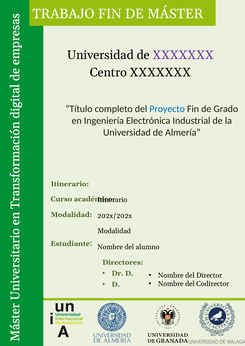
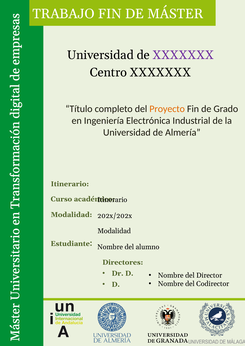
Proyecto colour: blue -> orange (167, 109)
